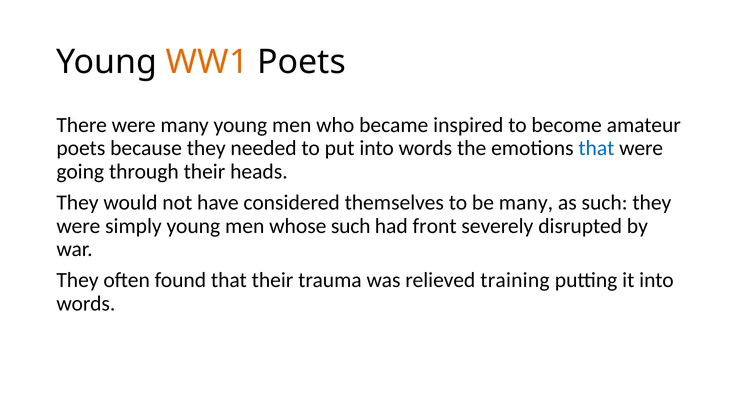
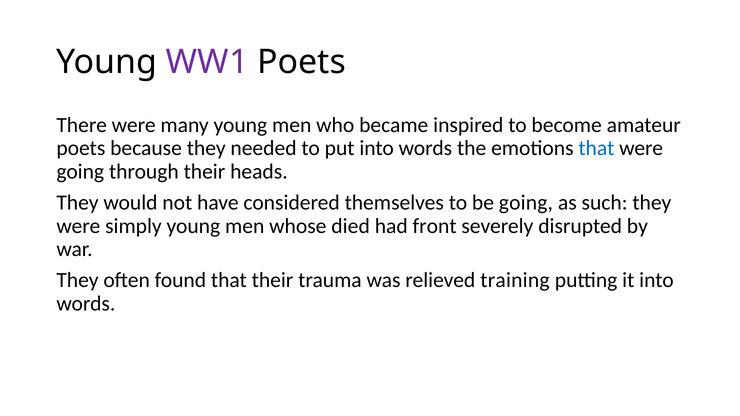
WW1 colour: orange -> purple (207, 62)
be many: many -> going (526, 203)
whose such: such -> died (351, 226)
